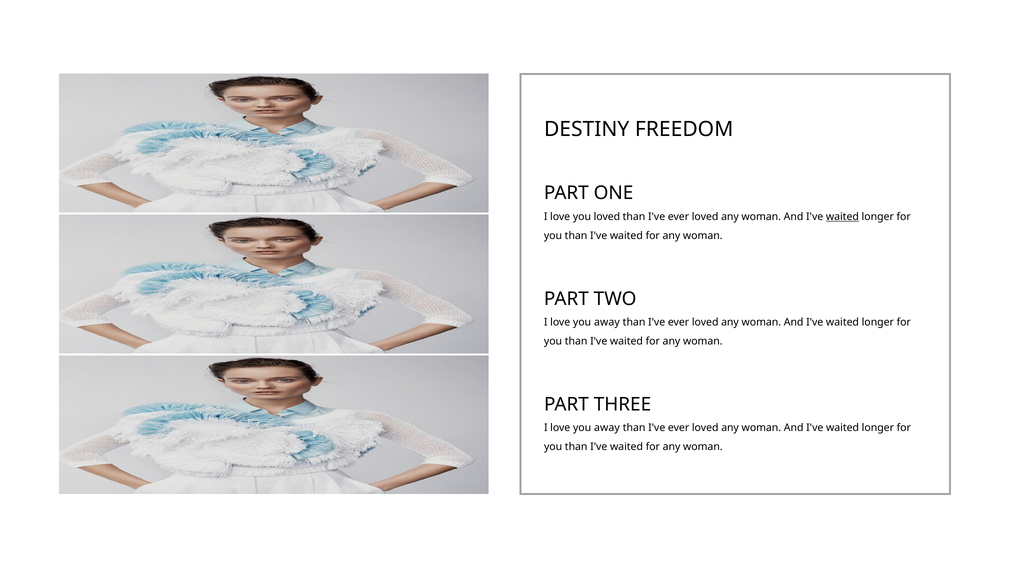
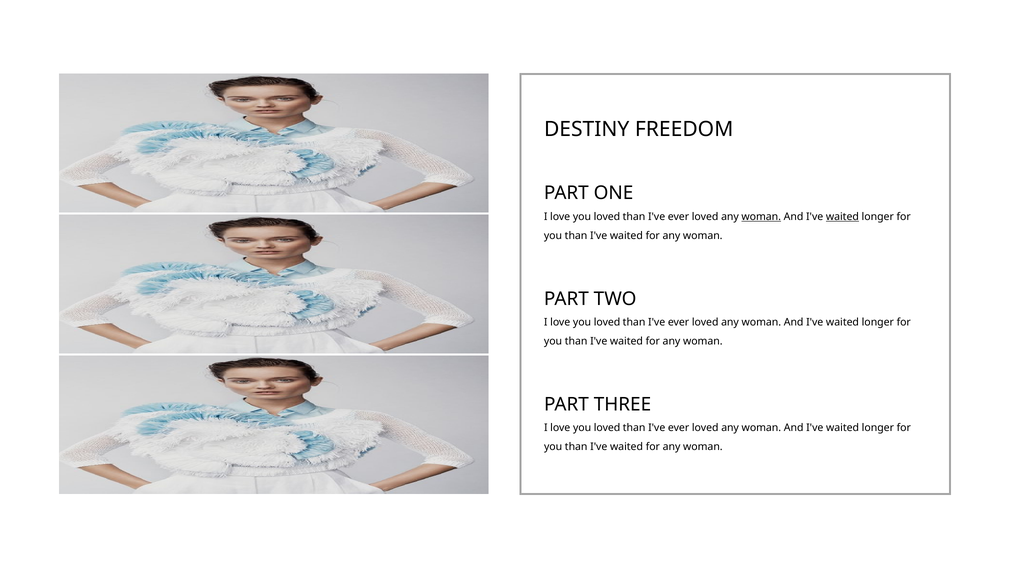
woman underline: none -> present (761, 217)
away: away -> loved (607, 322)
away: away -> loved (607, 428)
